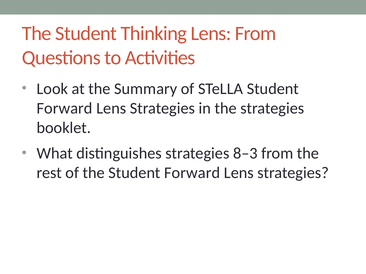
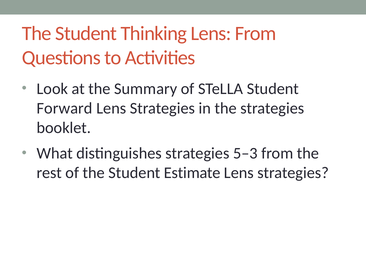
8–3: 8–3 -> 5–3 (245, 154)
the Student Forward: Forward -> Estimate (192, 173)
